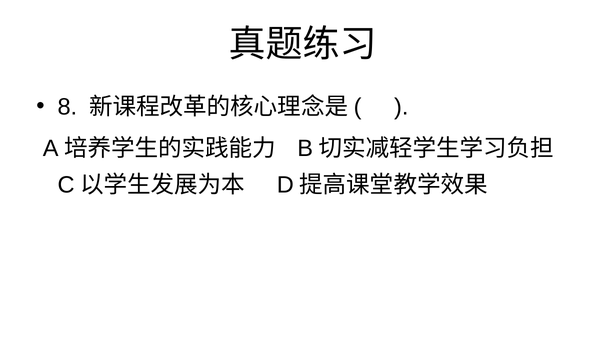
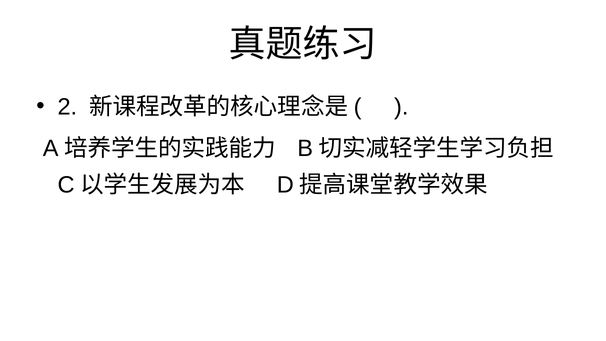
8: 8 -> 2 (67, 107)
